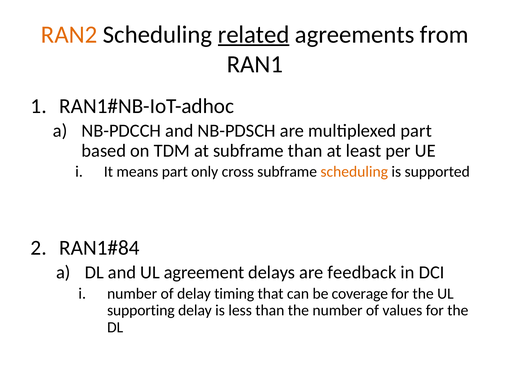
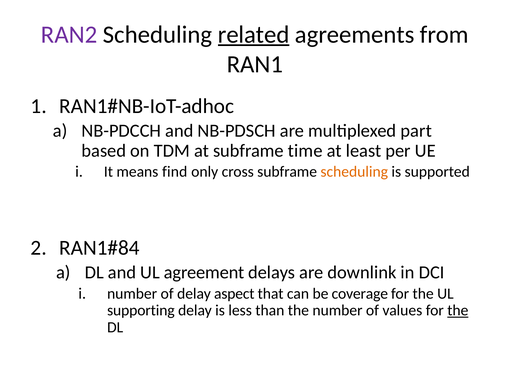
RAN2 colour: orange -> purple (69, 34)
subframe than: than -> time (305, 151)
means part: part -> find (175, 172)
feedback: feedback -> downlink (362, 272)
timing: timing -> aspect (234, 293)
the underline: none -> present (458, 310)
